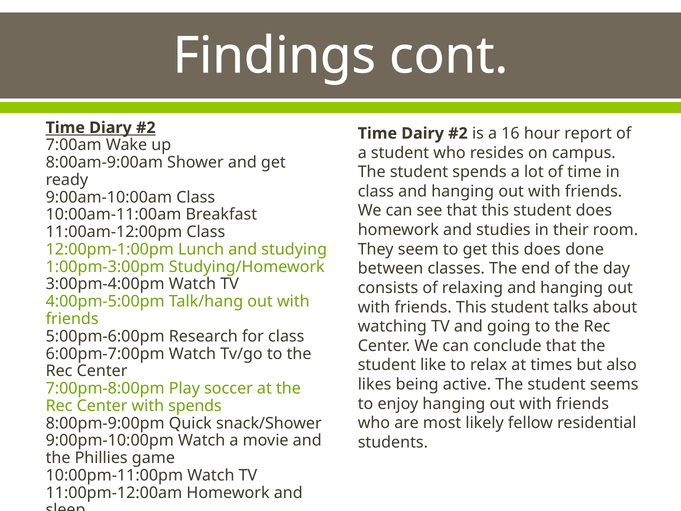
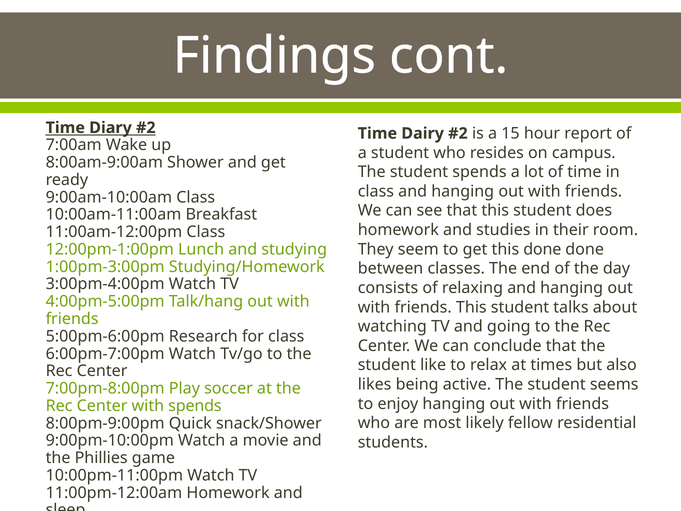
16: 16 -> 15 (510, 133)
this does: does -> done (542, 249)
